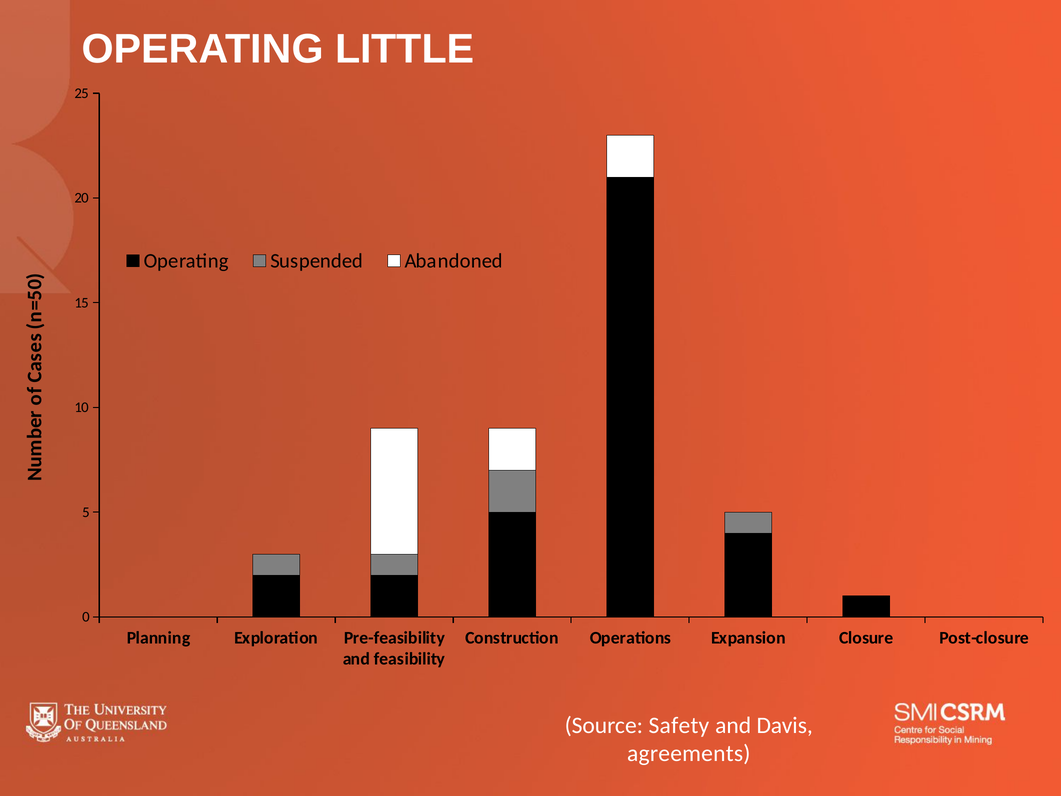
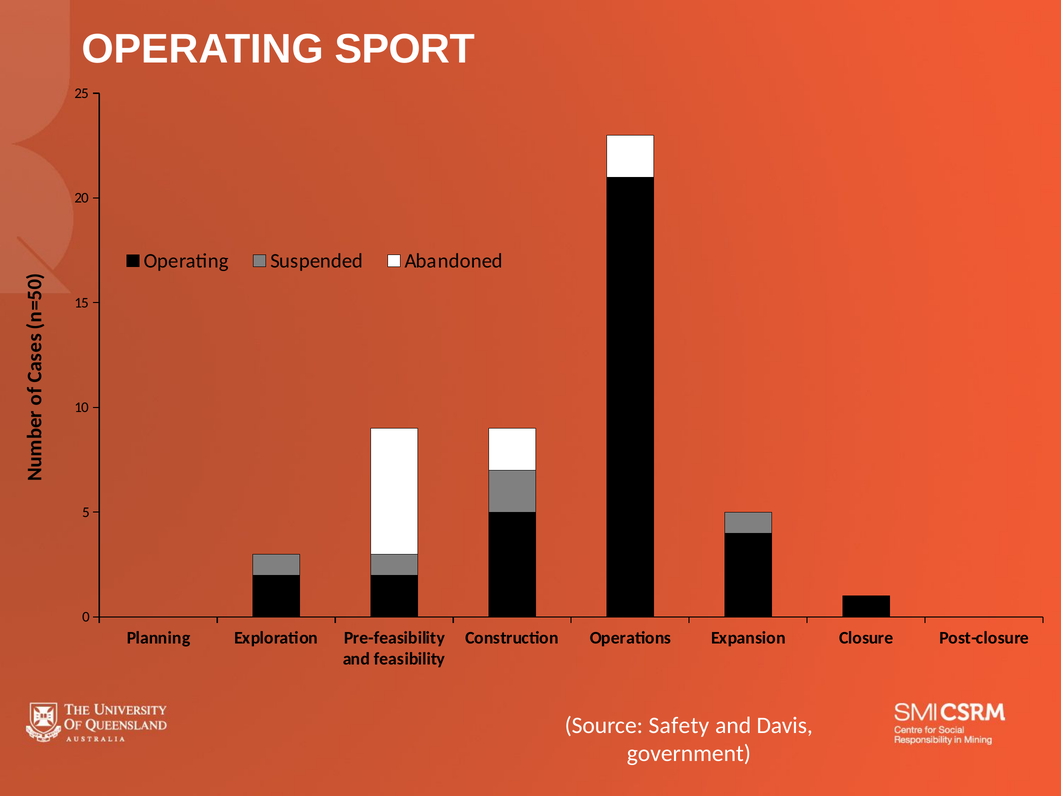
LITTLE: LITTLE -> SPORT (405, 49)
agreements: agreements -> government (689, 753)
